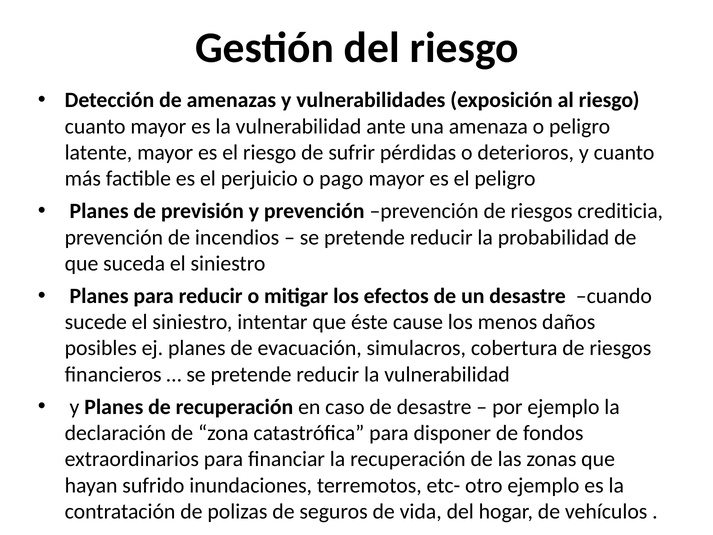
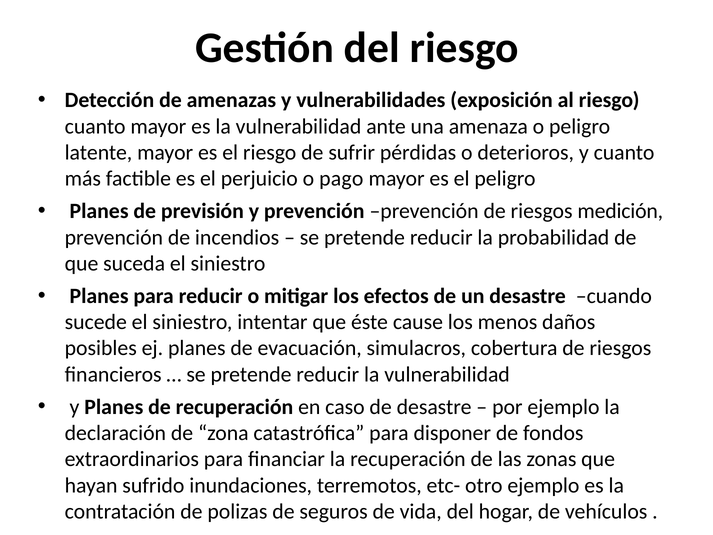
crediticia: crediticia -> medición (620, 211)
